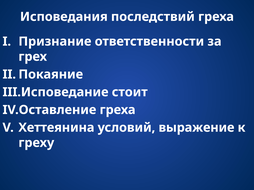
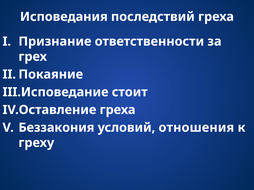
Хеттеянина: Хеттеянина -> Беззакония (56, 128)
выражение: выражение -> отношения (196, 128)
